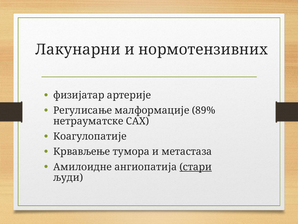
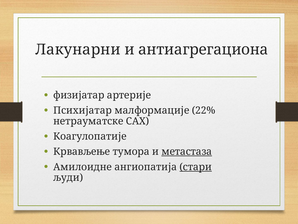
нормотензивних: нормотензивних -> антиагрегациона (203, 49)
Регулисање: Регулисање -> Психијатар (83, 110)
89%: 89% -> 22% (204, 110)
метастаза underline: none -> present (187, 151)
